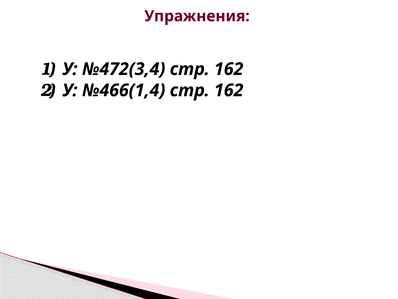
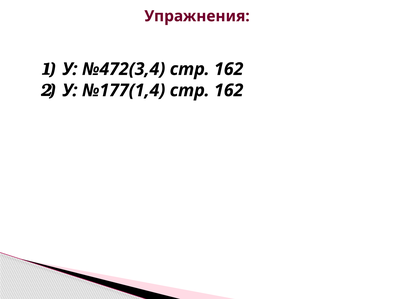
№466(1,4: №466(1,4 -> №177(1,4 (124, 90)
